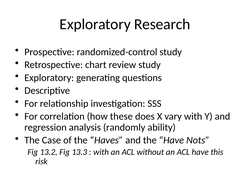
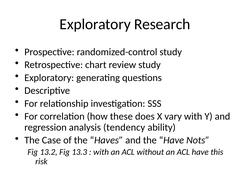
randomly: randomly -> tendency (124, 127)
